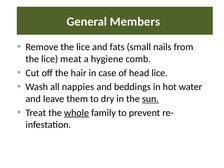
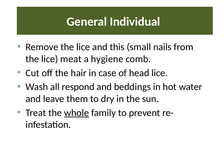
Members: Members -> Individual (135, 22)
fats: fats -> this (117, 47)
nappies: nappies -> respond (78, 87)
sun underline: present -> none (150, 99)
